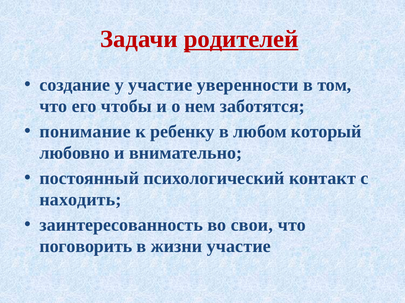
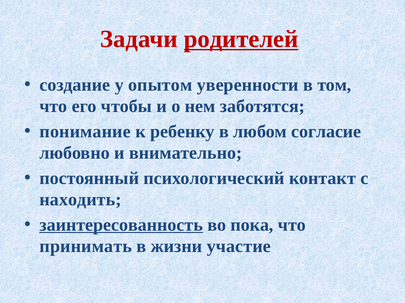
у участие: участие -> опытом (160, 85)
который: который -> согласие (326, 132)
заинтересованность underline: none -> present (121, 225)
свои: свои -> пока (252, 225)
поговорить: поговорить -> принимать (86, 247)
